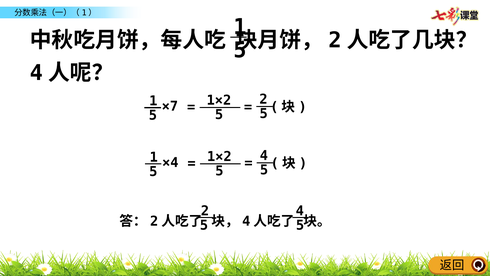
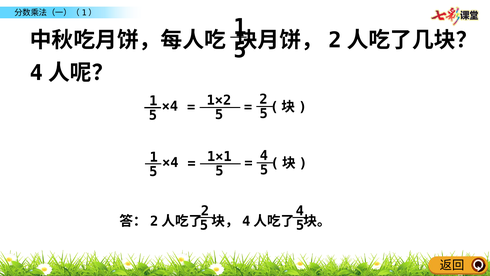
×7: ×7 -> ×4 (170, 106)
×4 1×2: 1×2 -> 1×1 (219, 156)
